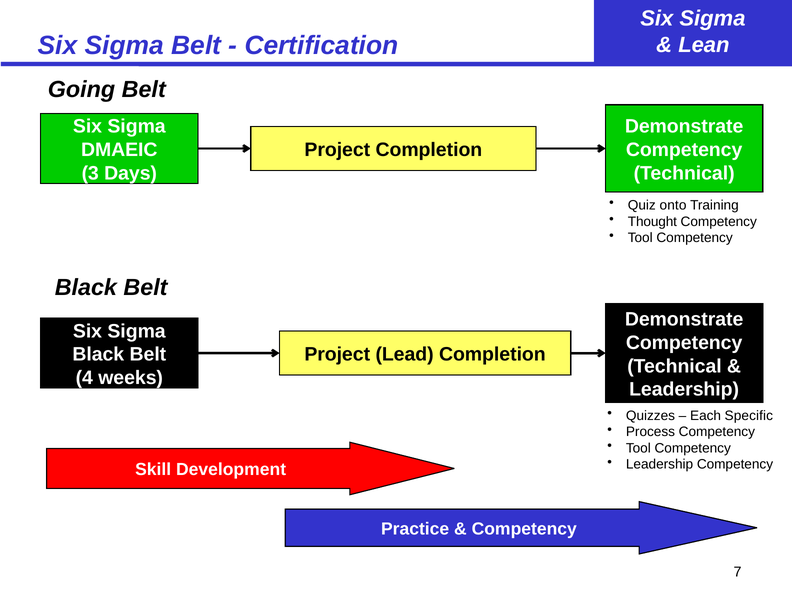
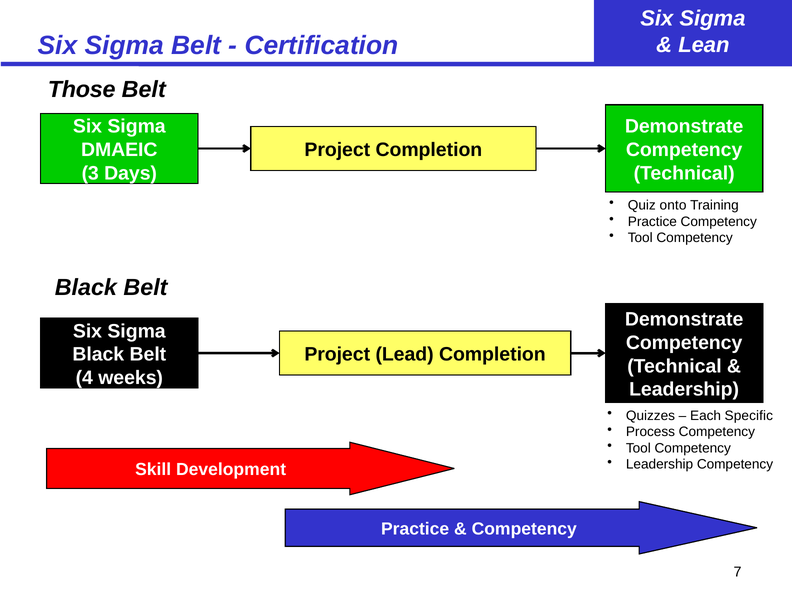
Going: Going -> Those (82, 89)
Thought: Thought -> Practice (652, 222)
